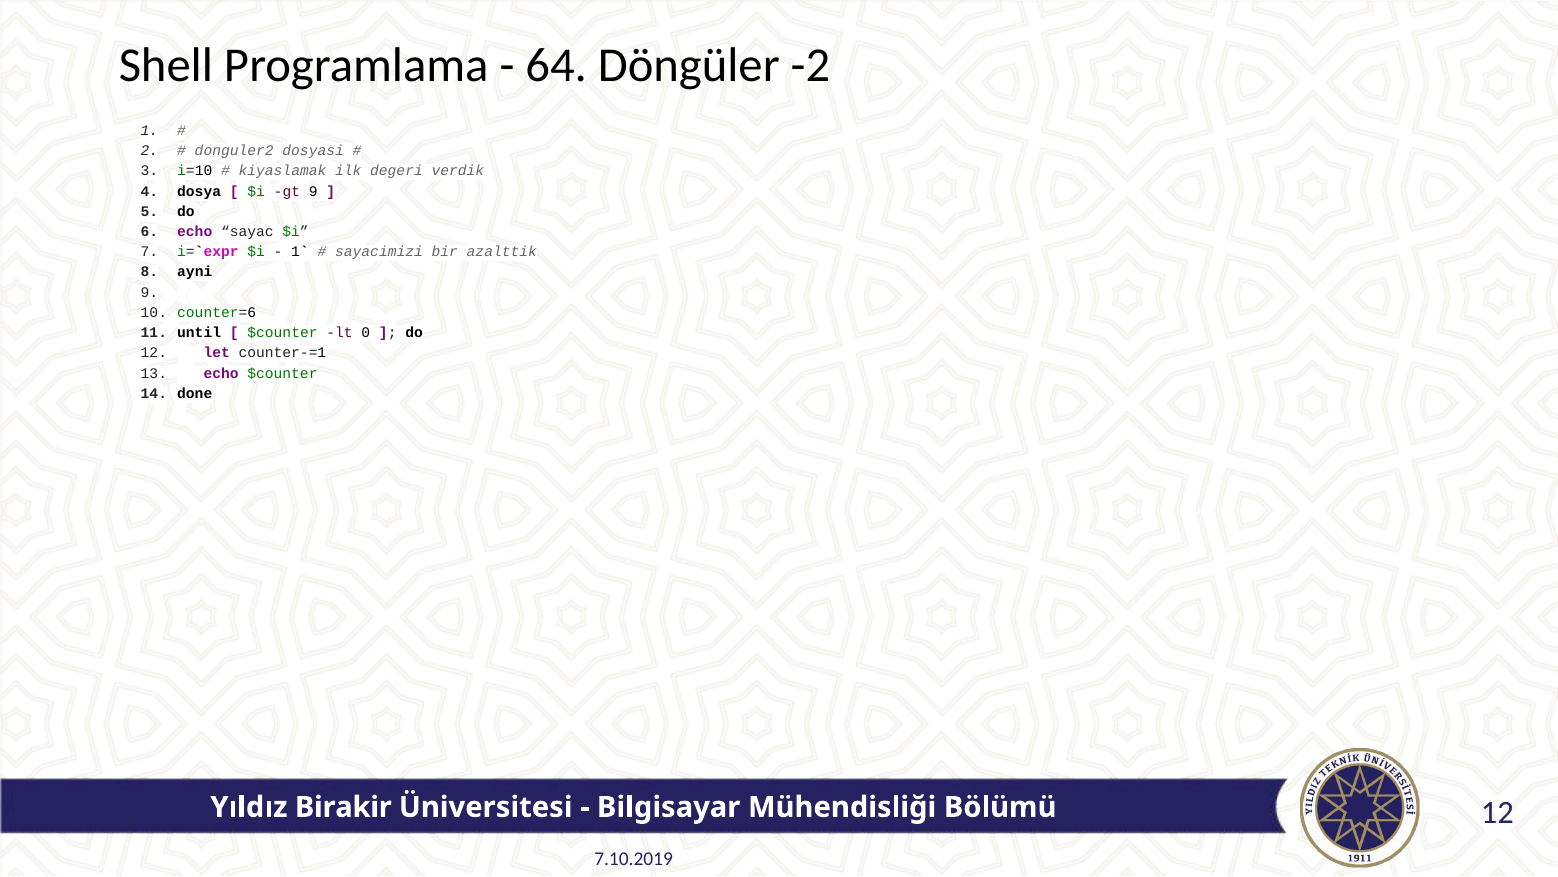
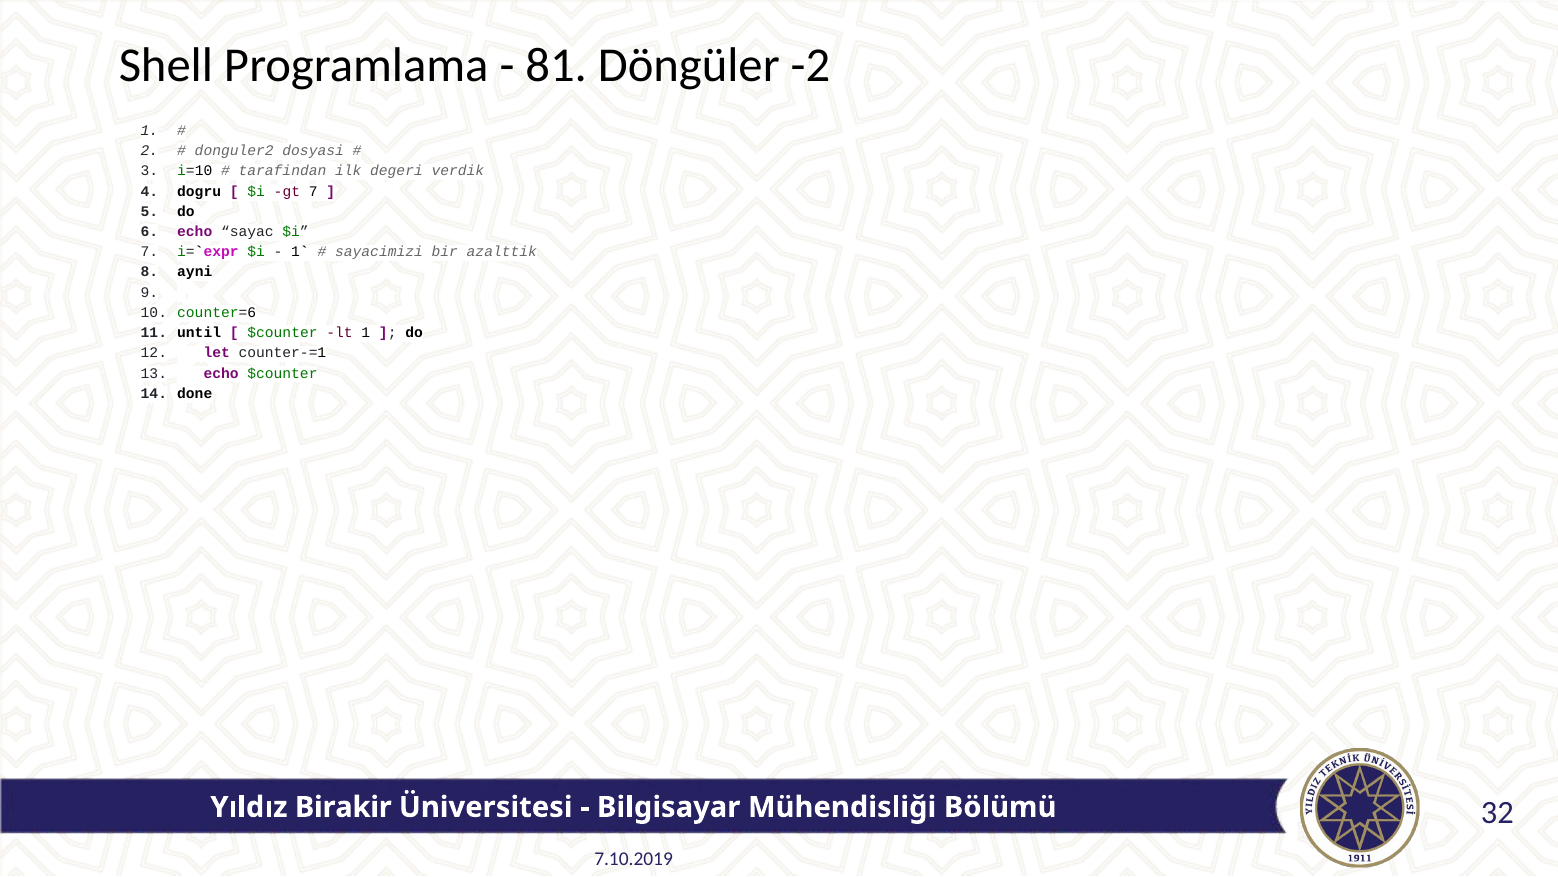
64: 64 -> 81 (556, 65)
kiyaslamak: kiyaslamak -> tarafindan (282, 171)
dosya: dosya -> dogru (199, 191)
gt 9: 9 -> 7 (313, 191)
lt 0: 0 -> 1 (366, 333)
Bölümü 12: 12 -> 32 (1497, 812)
